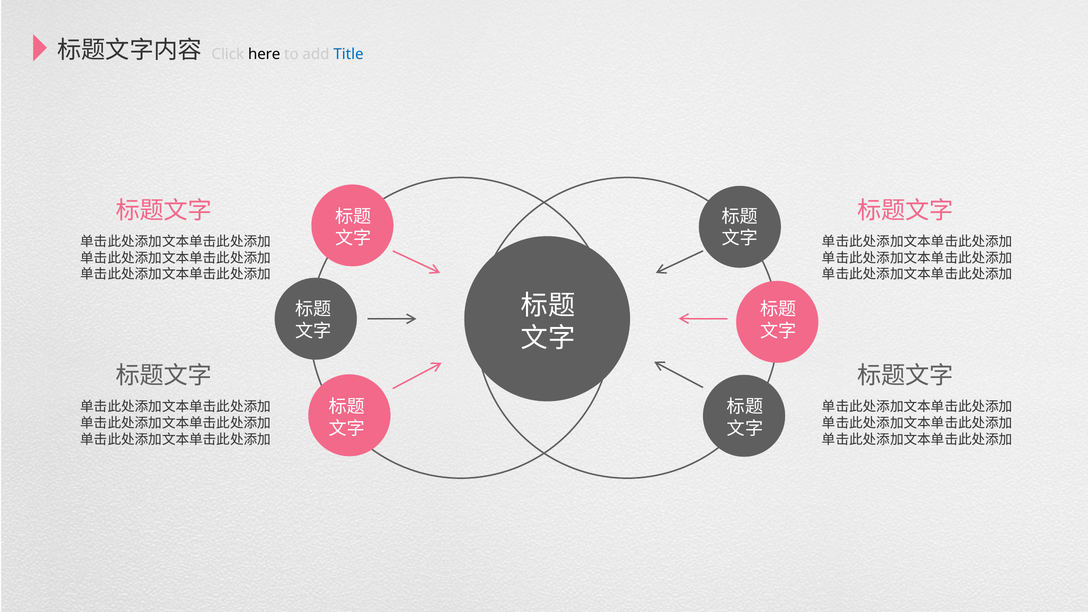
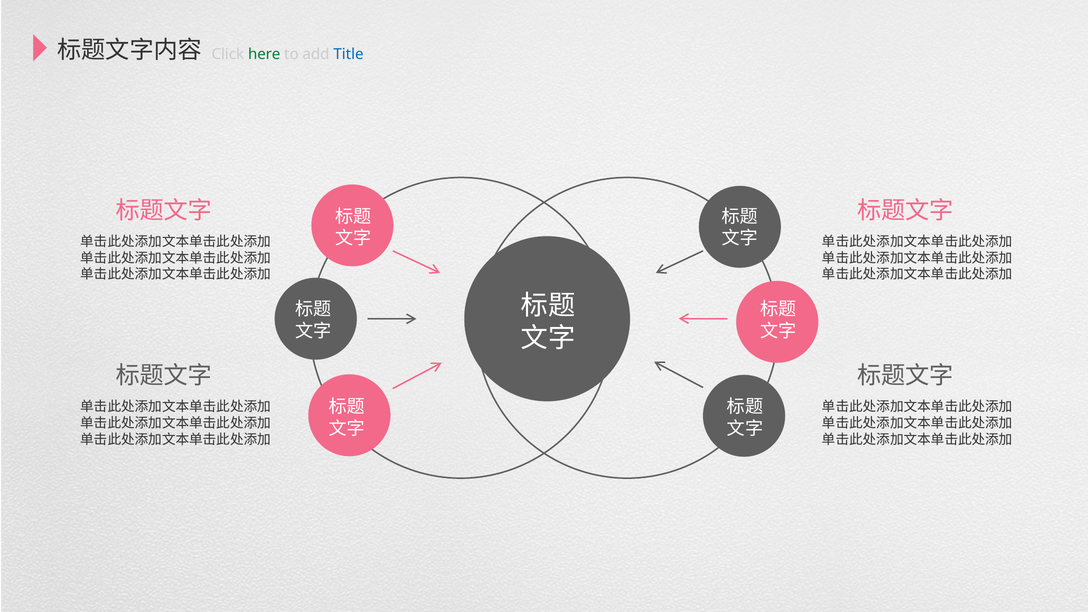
here colour: black -> green (264, 54)
